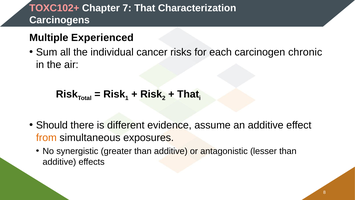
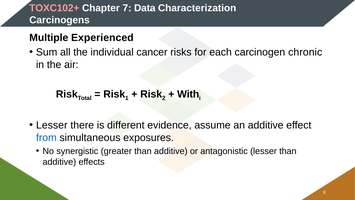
7 That: That -> Data (145, 8)
That: That -> With (188, 94)
Should: Should -> Lesser (52, 125)
from colour: orange -> blue (46, 137)
